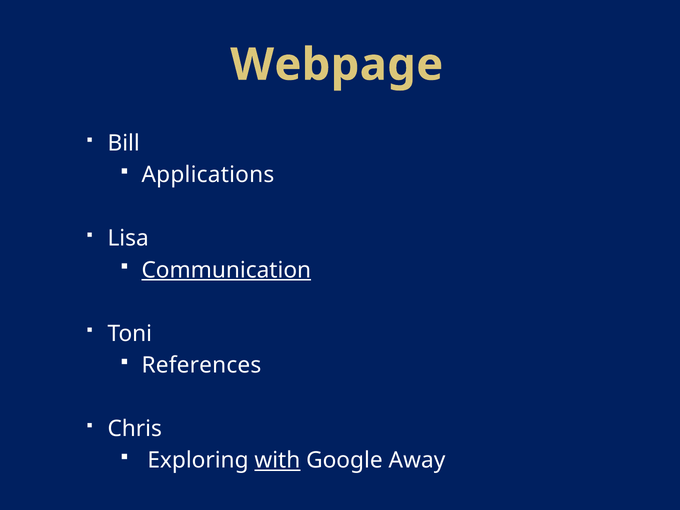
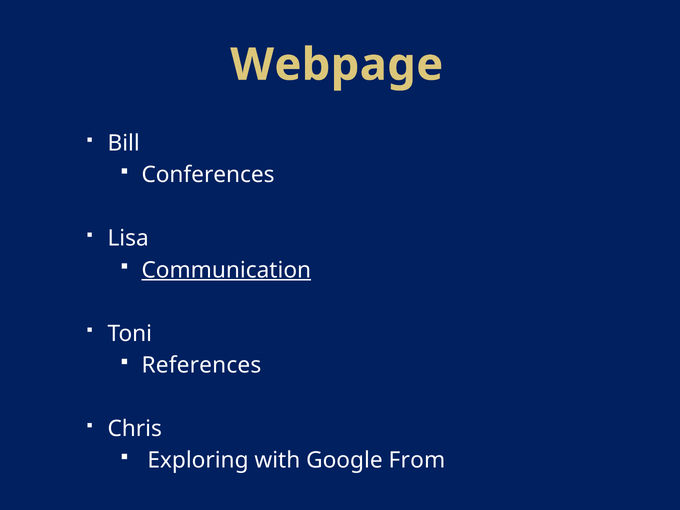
Applications: Applications -> Conferences (208, 175)
with underline: present -> none (277, 460)
Away: Away -> From (417, 460)
